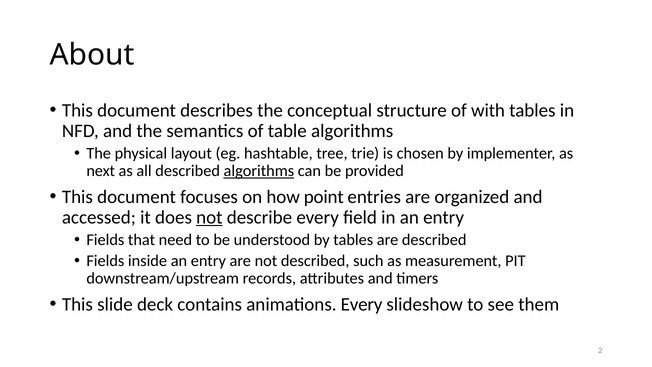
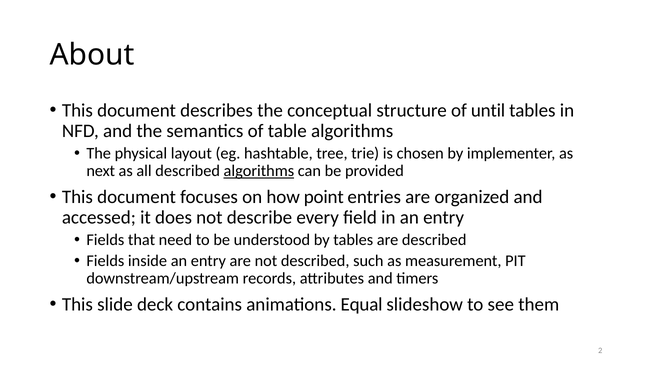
with: with -> until (488, 110)
not underline: present -> none (209, 217)
animations Every: Every -> Equal (362, 304)
